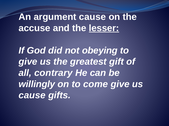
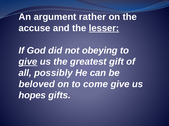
argument cause: cause -> rather (92, 17)
give underline: none -> present (28, 62)
contrary: contrary -> possibly (53, 73)
willingly: willingly -> beloved (37, 85)
cause: cause -> hopes (32, 96)
